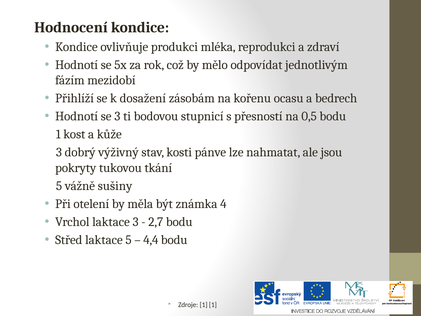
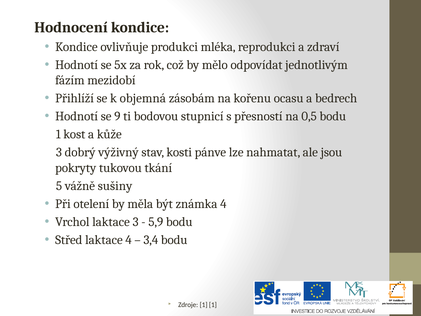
dosažení: dosažení -> objemná (143, 98)
se 3: 3 -> 9 (117, 116)
2,7: 2,7 -> 5,9 (156, 222)
laktace 5: 5 -> 4 (129, 240)
4,4: 4,4 -> 3,4 (151, 240)
